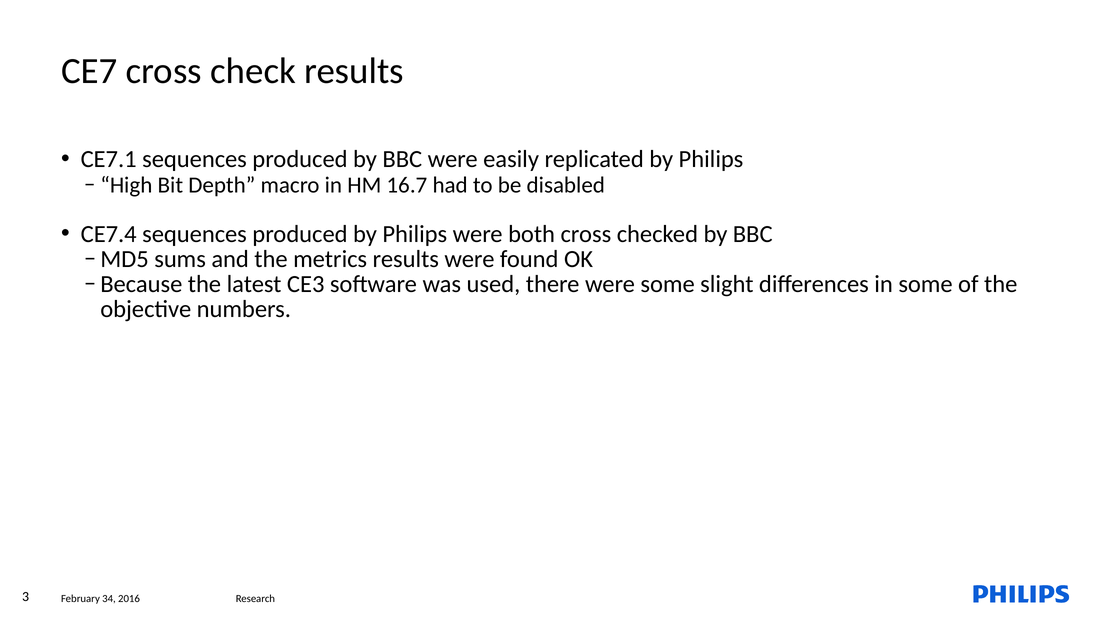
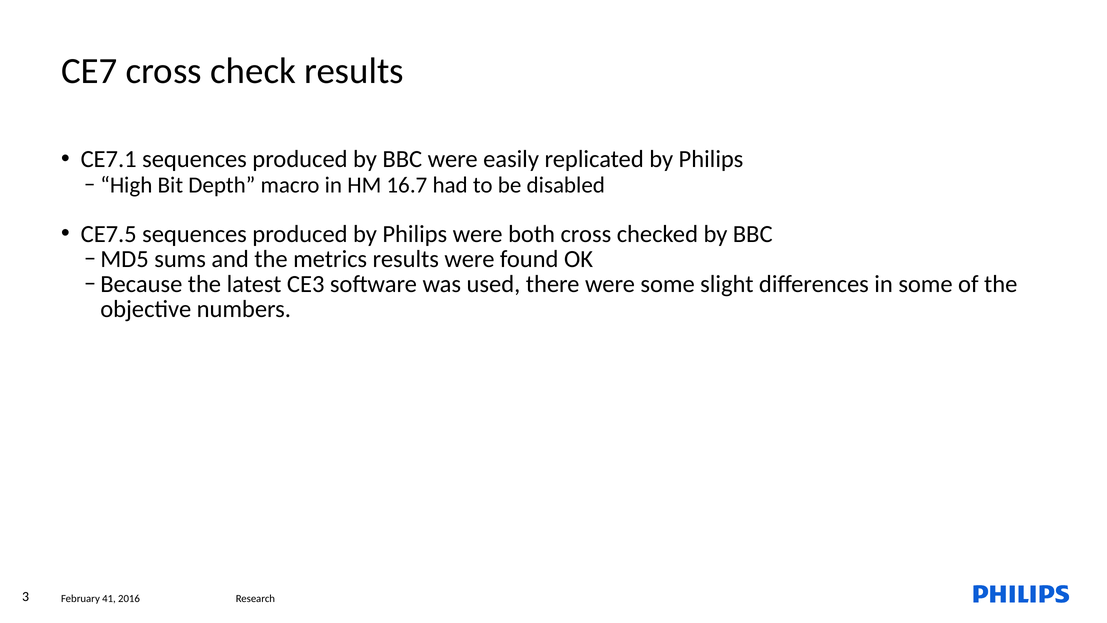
CE7.4: CE7.4 -> CE7.5 (109, 234)
34: 34 -> 41 (109, 599)
